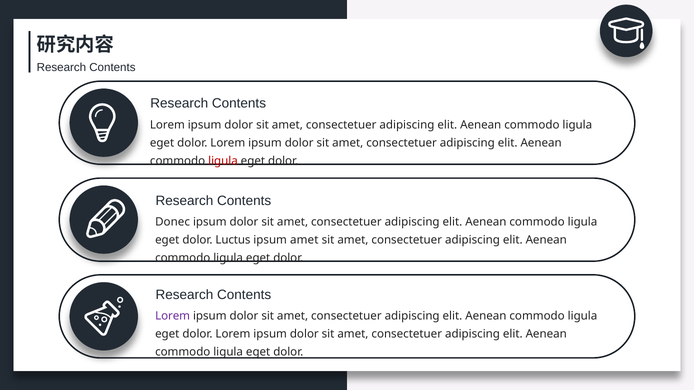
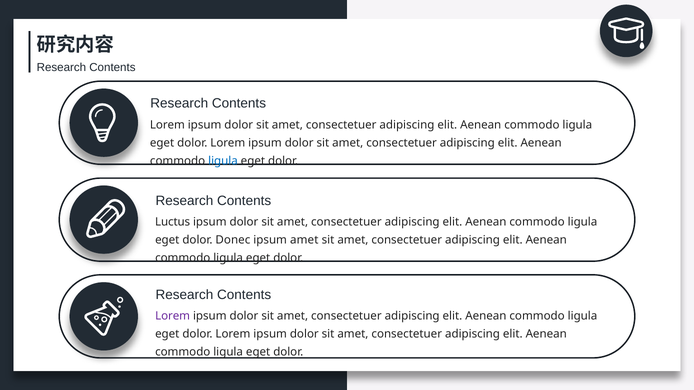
ligula colour: red -> blue (223, 161)
Donec: Donec -> Luctus (173, 222)
Luctus: Luctus -> Donec (233, 240)
